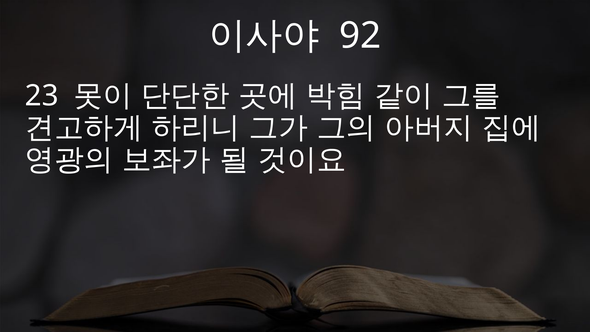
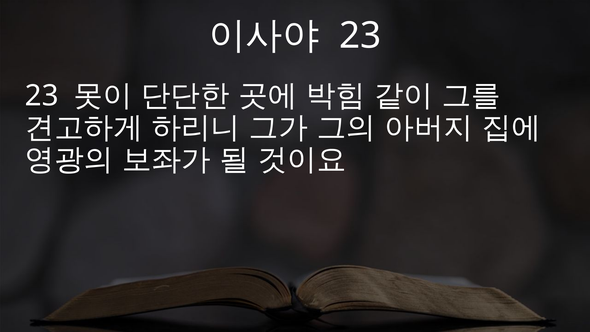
92: 92 -> 23 (360, 36)
